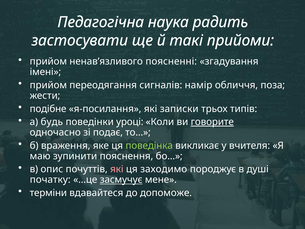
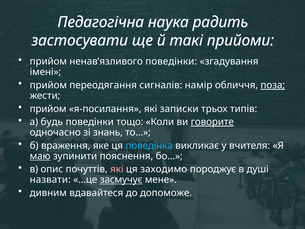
ненав’язливого поясненні: поясненні -> поведінки (171, 61)
поза underline: none -> present (273, 85)
подібне: подібне -> прийом (48, 109)
уроці: уроці -> тощо (130, 122)
подає: подає -> знань (108, 132)
поведінка colour: light green -> light blue (149, 145)
маю underline: none -> present (40, 156)
початку: початку -> назвати (50, 180)
терміни: терміни -> дивним (48, 193)
